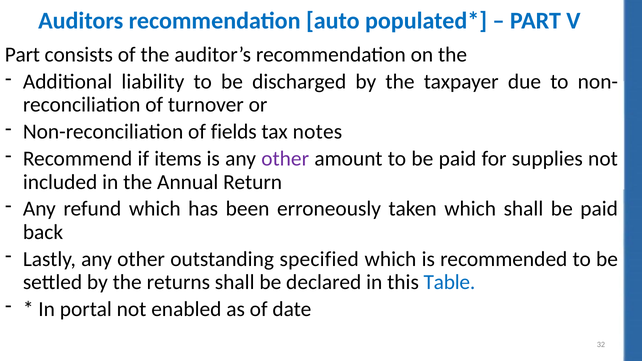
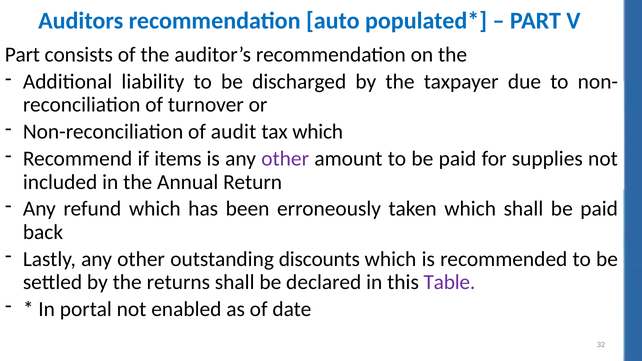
fields: fields -> audit (234, 132)
tax notes: notes -> which (318, 132)
specified: specified -> discounts (319, 259)
Table colour: blue -> purple (449, 282)
